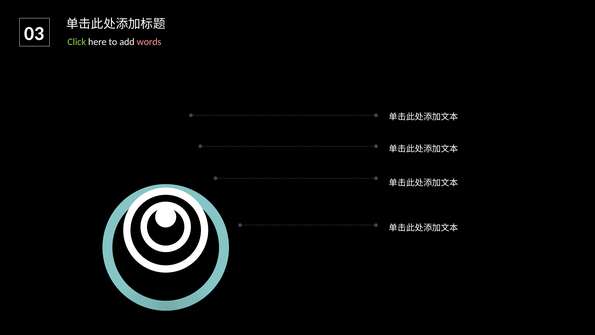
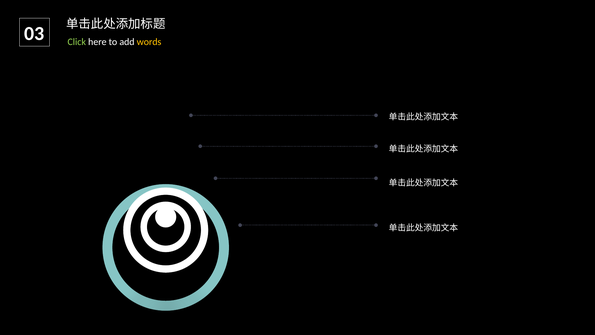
words colour: pink -> yellow (149, 42)
